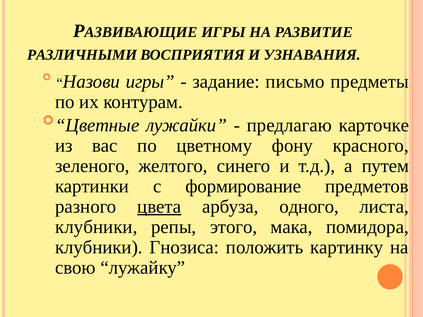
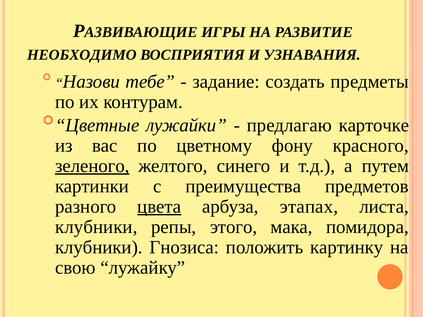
РАЗЛИЧНЫМИ: РАЗЛИЧНЫМИ -> НЕОБХОДИМО (82, 55)
Назови игры: игры -> тебе (150, 82)
письмо: письмо -> создать (295, 82)
зеленого underline: none -> present (92, 166)
формирование: формирование -> преимущества (243, 186)
одного: одного -> этапах (309, 207)
